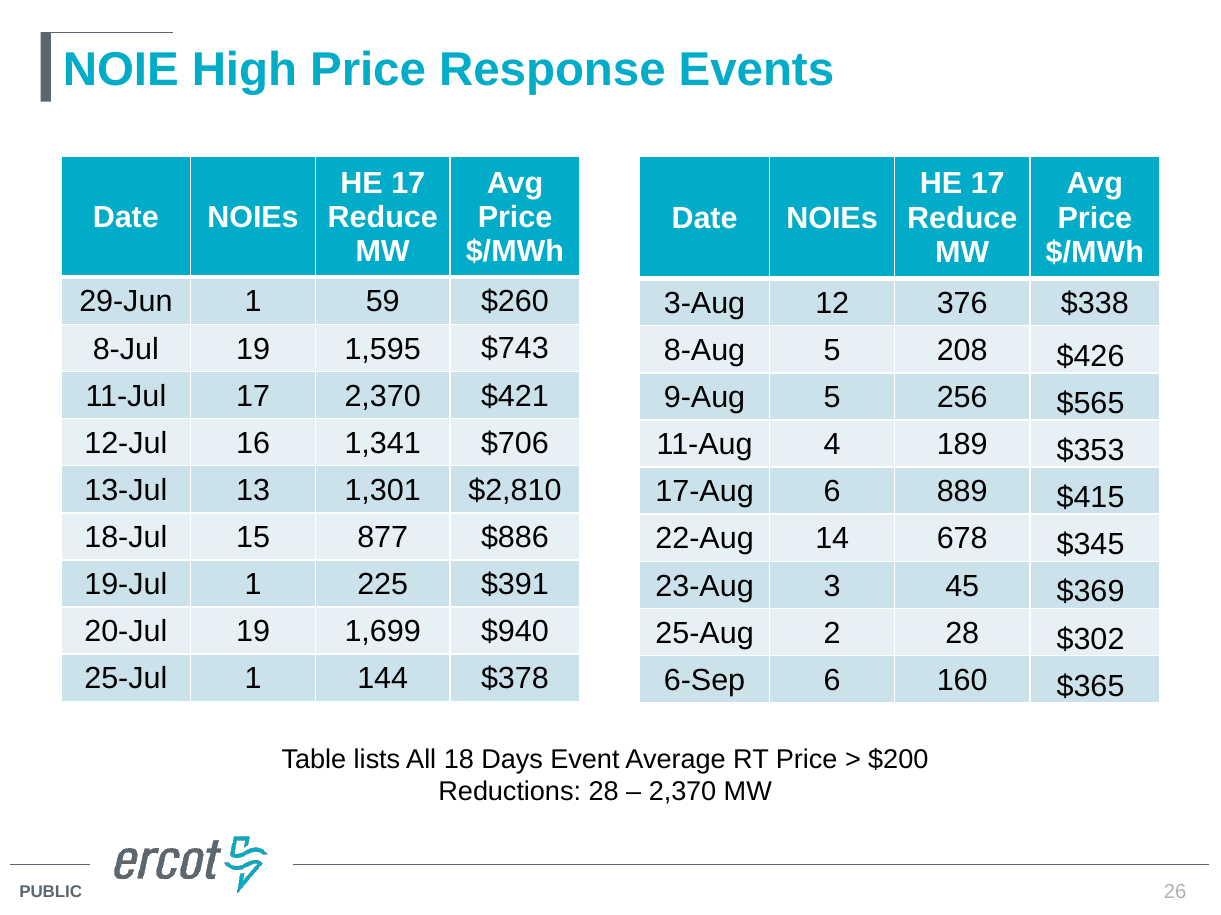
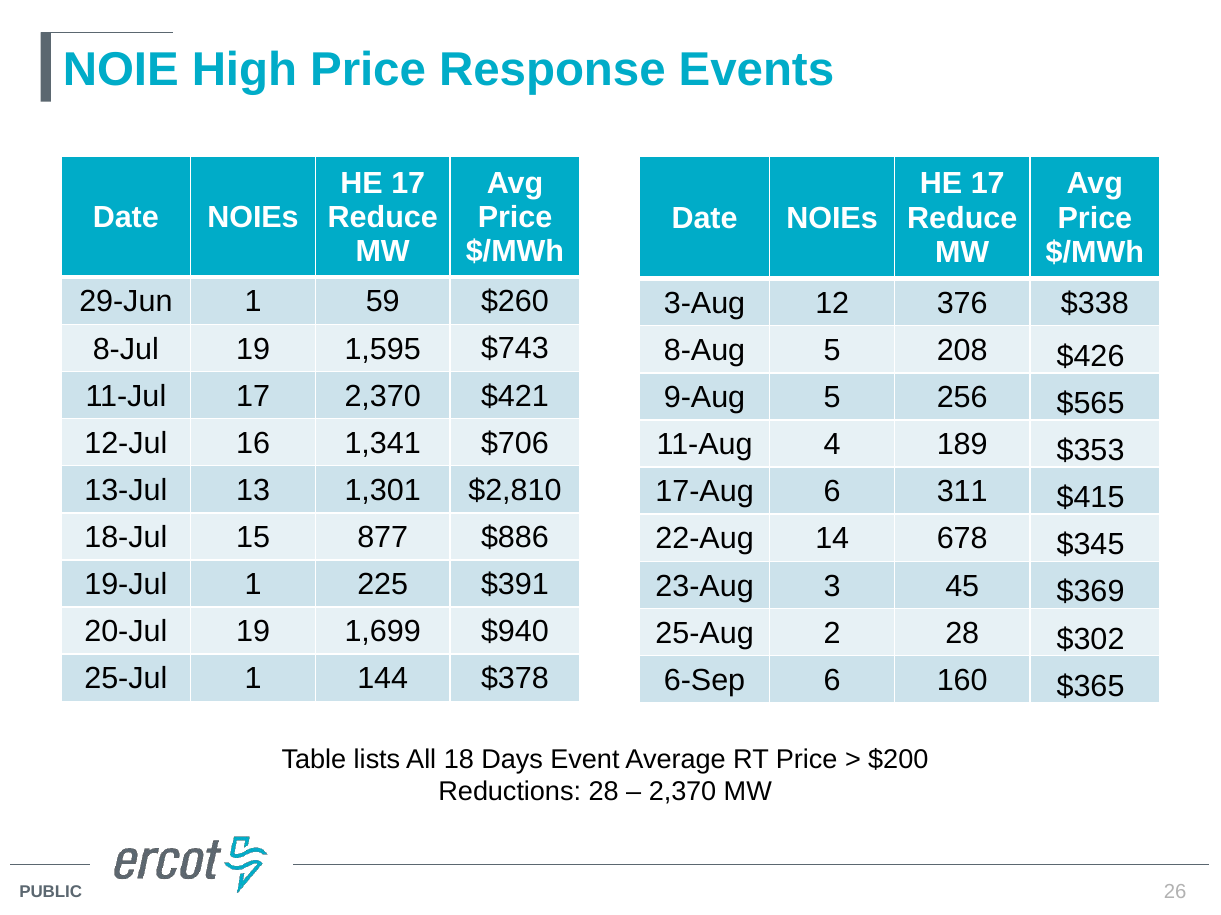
889: 889 -> 311 (962, 492)
